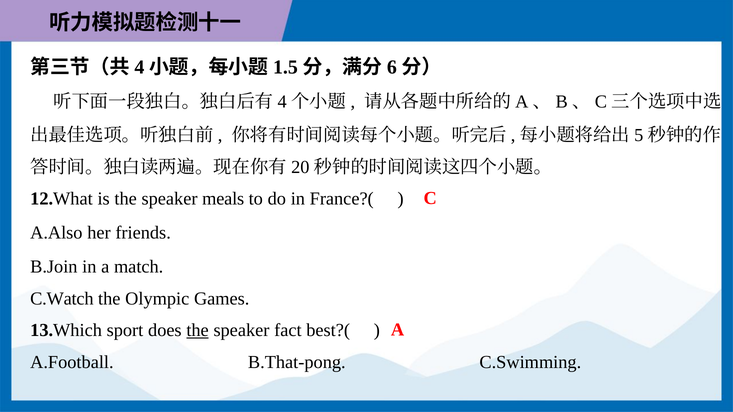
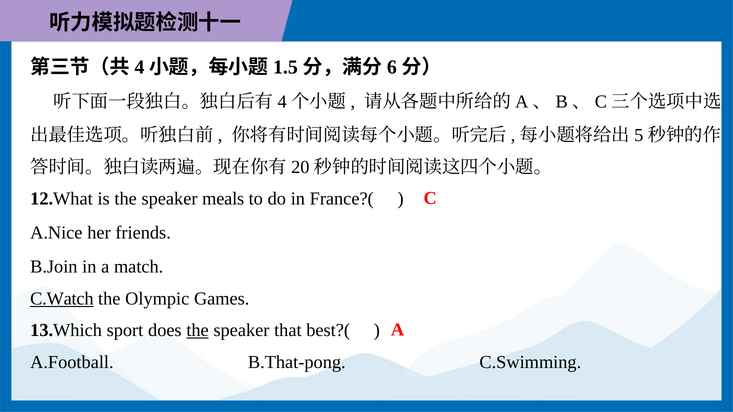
A.Also: A.Also -> A.Nice (56, 233)
C.Watch underline: none -> present (62, 299)
fact: fact -> that (288, 330)
